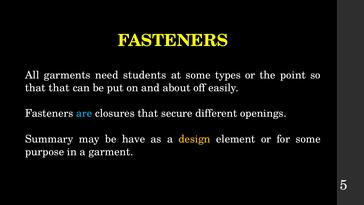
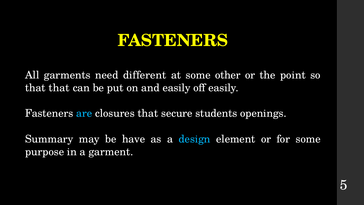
students: students -> different (145, 75)
types: types -> other (228, 75)
and about: about -> easily (177, 88)
different: different -> students (216, 113)
design colour: yellow -> light blue (195, 139)
